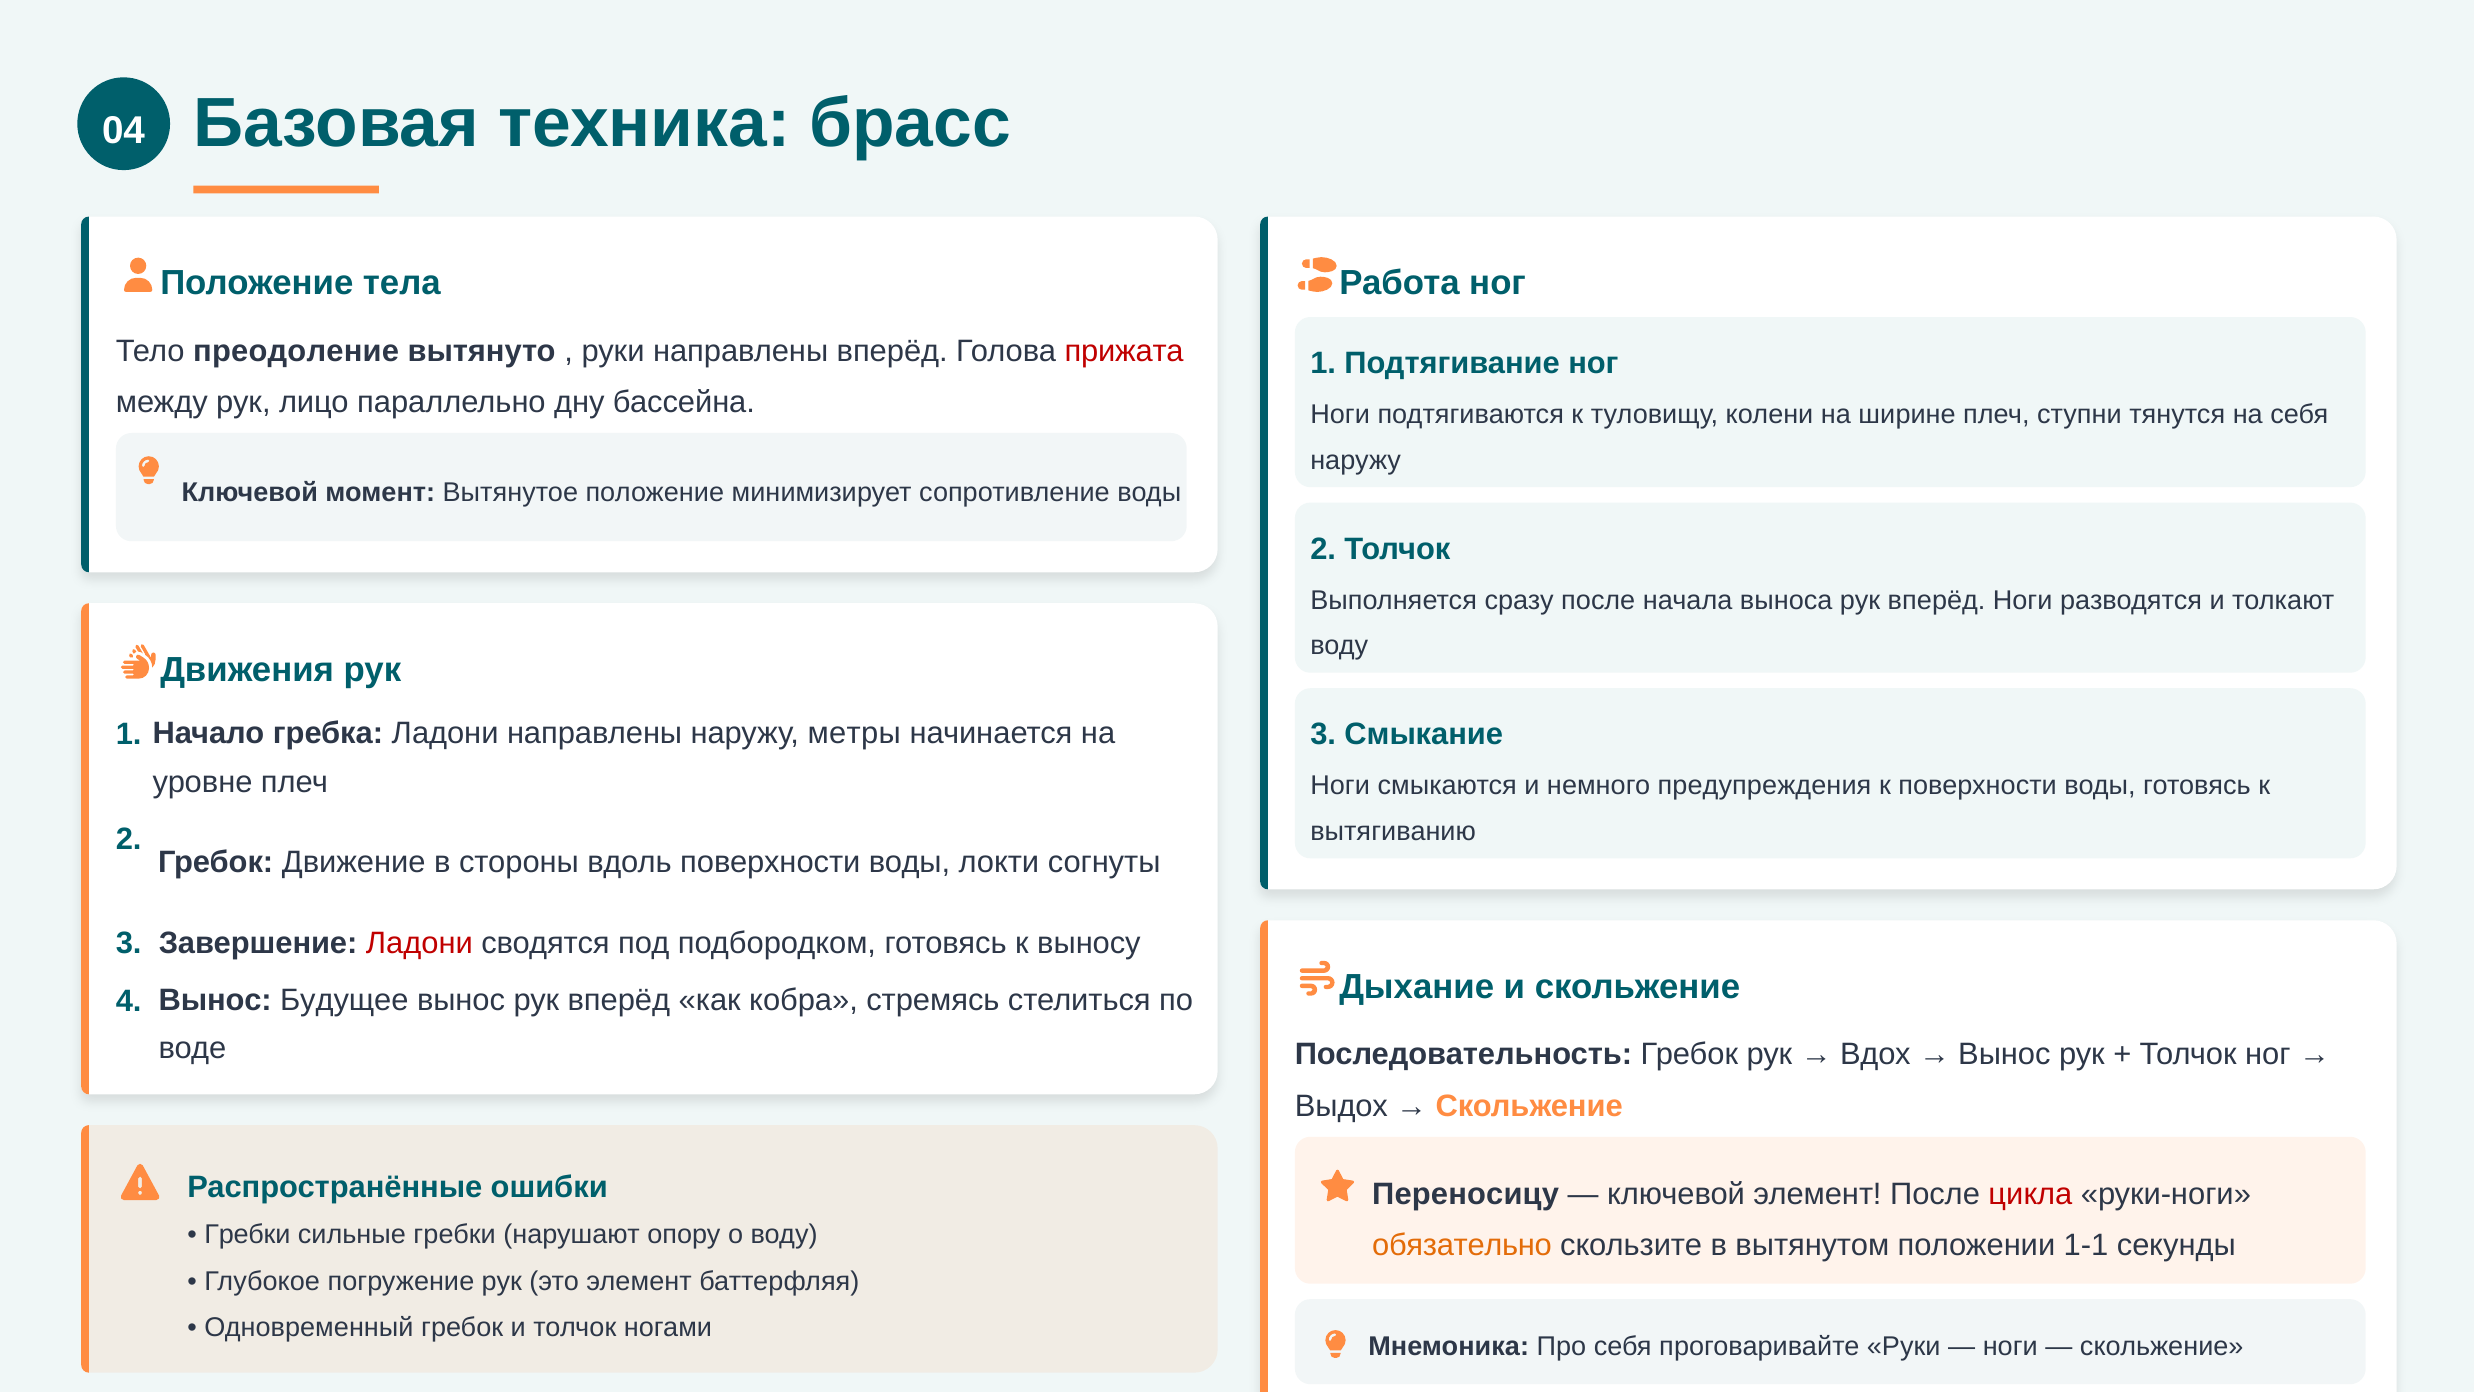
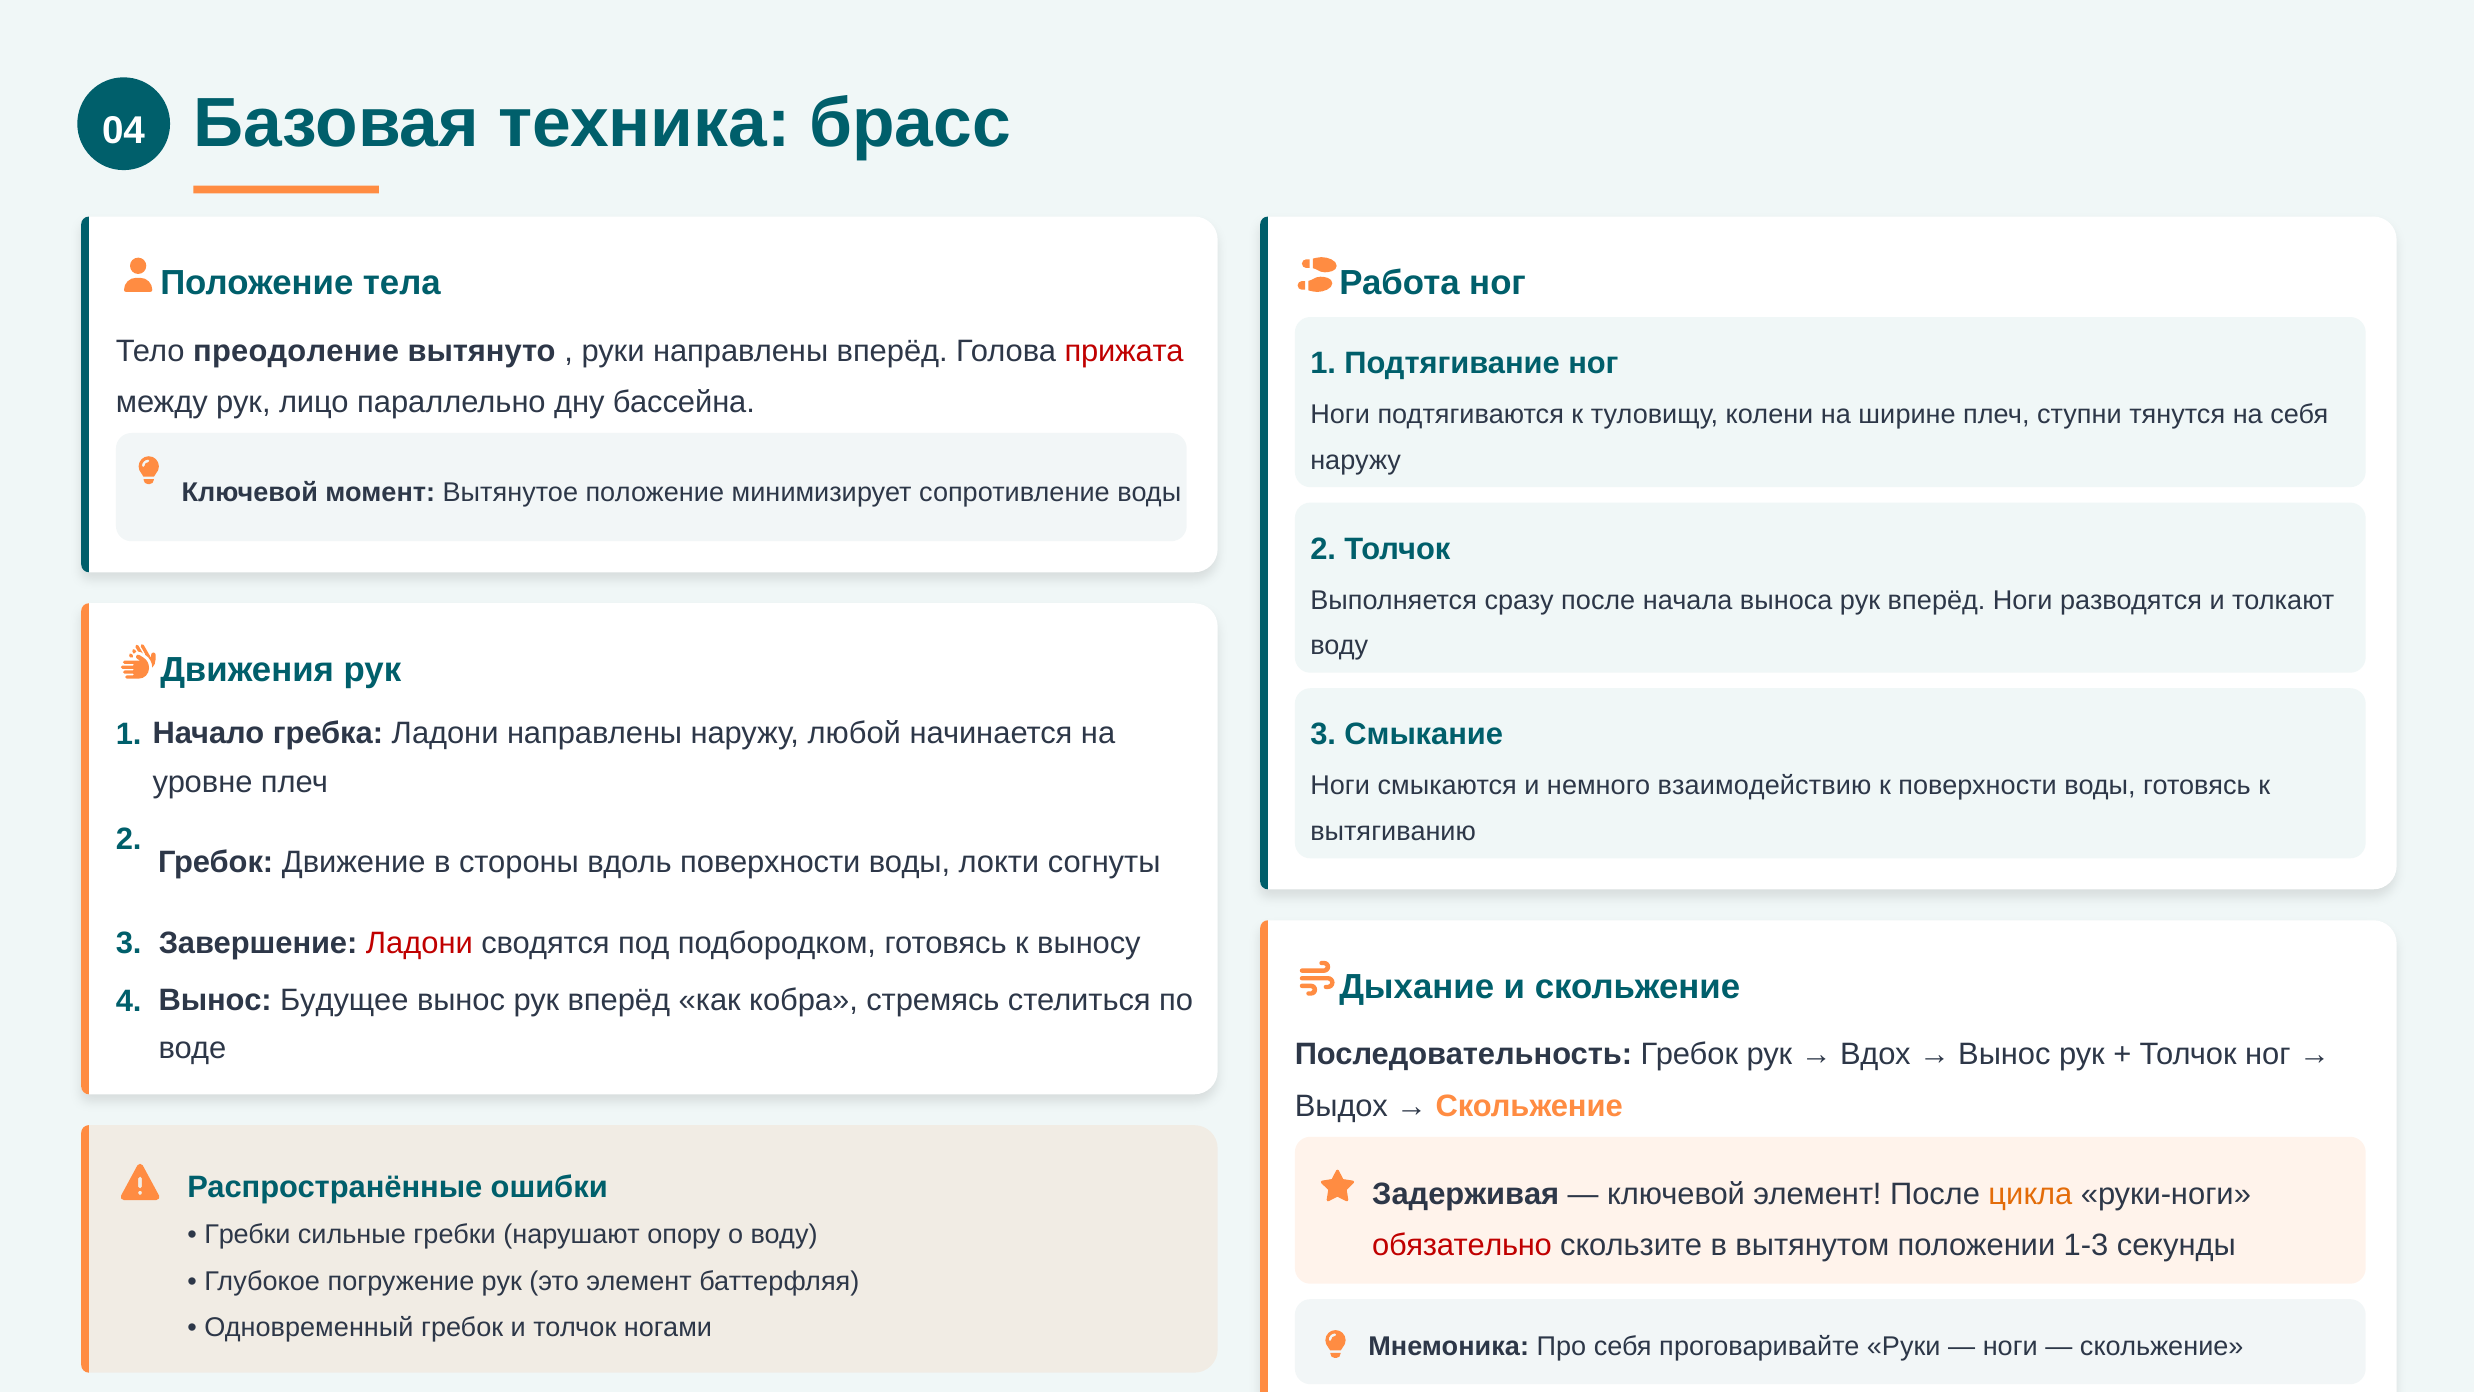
метры: метры -> любой (854, 733)
предупреждения: предупреждения -> взаимодействию (1765, 786)
Переносицу: Переносицу -> Задерживая (1466, 1193)
цикла colour: red -> orange (2030, 1193)
обязательно colour: orange -> red (1462, 1245)
1-1: 1-1 -> 1-3 (2086, 1245)
